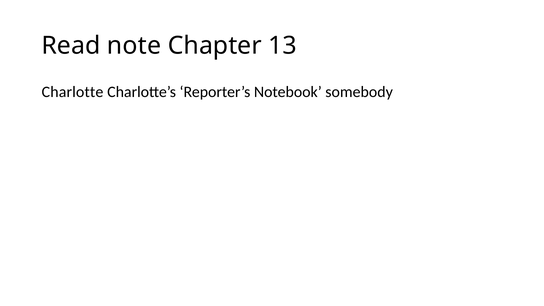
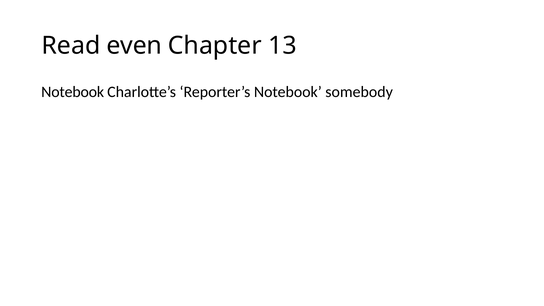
note: note -> even (134, 46)
Charlotte: Charlotte -> Notebook (73, 92)
